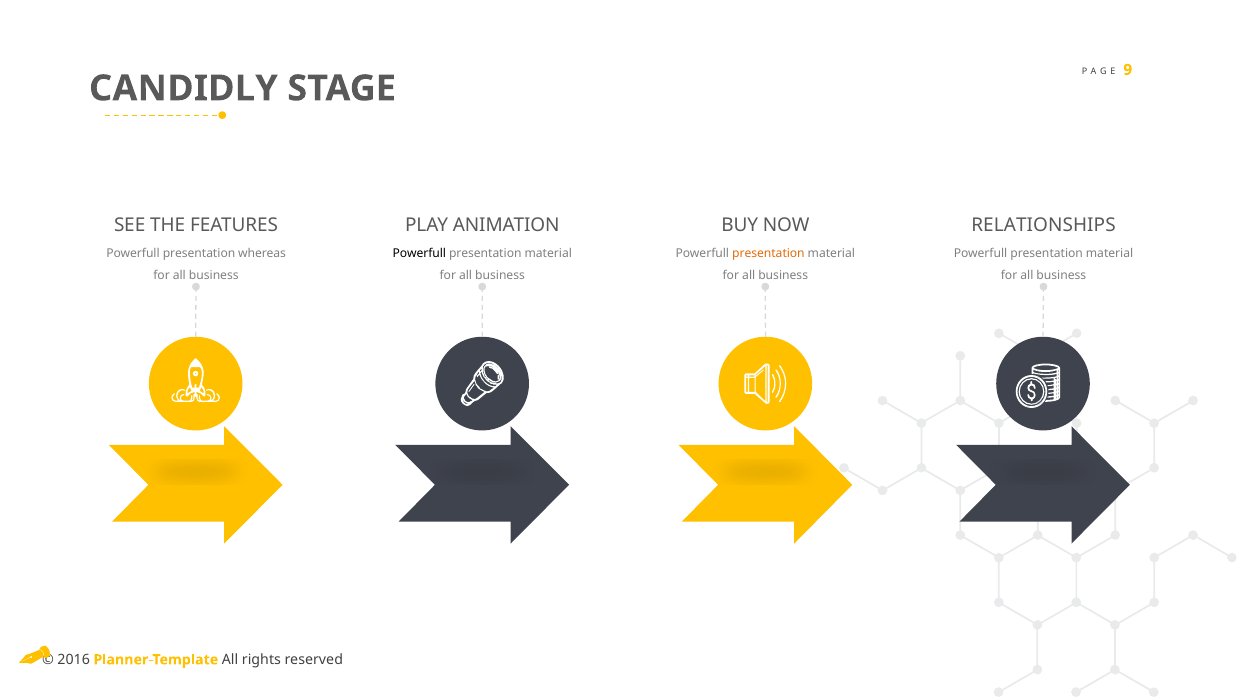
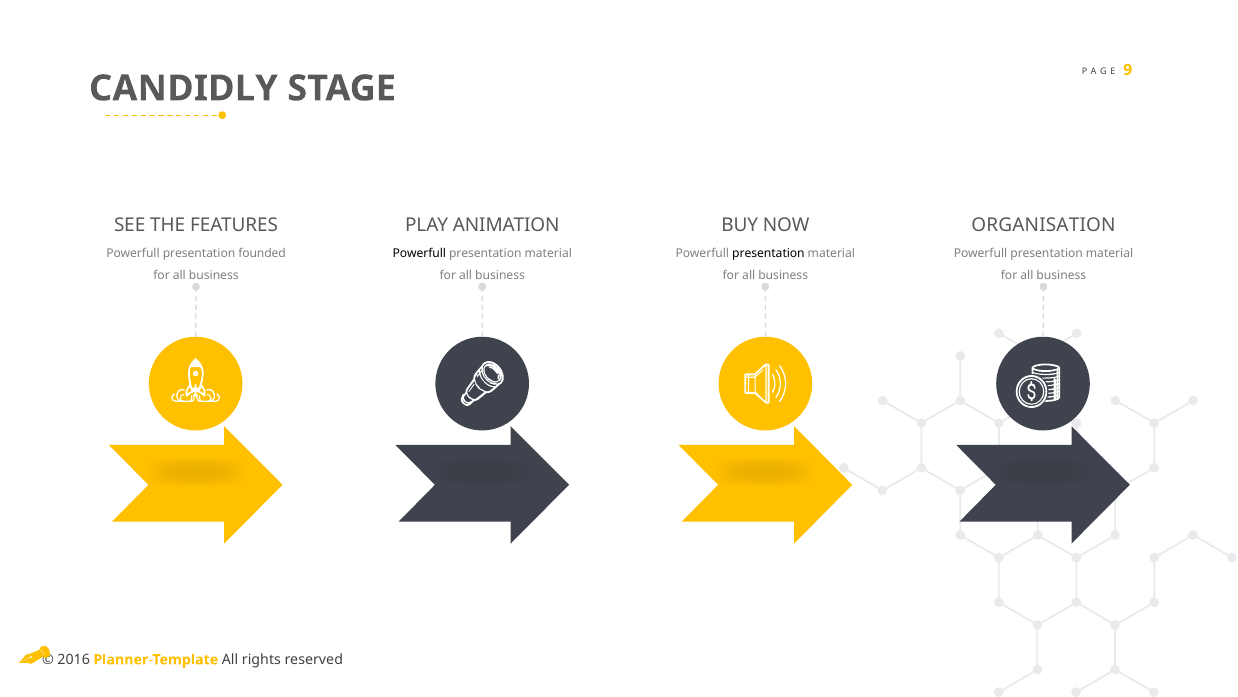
RELATIONSHIPS: RELATIONSHIPS -> ORGANISATION (1043, 225)
whereas: whereas -> founded (262, 254)
presentation colour: orange -> black (768, 254)
